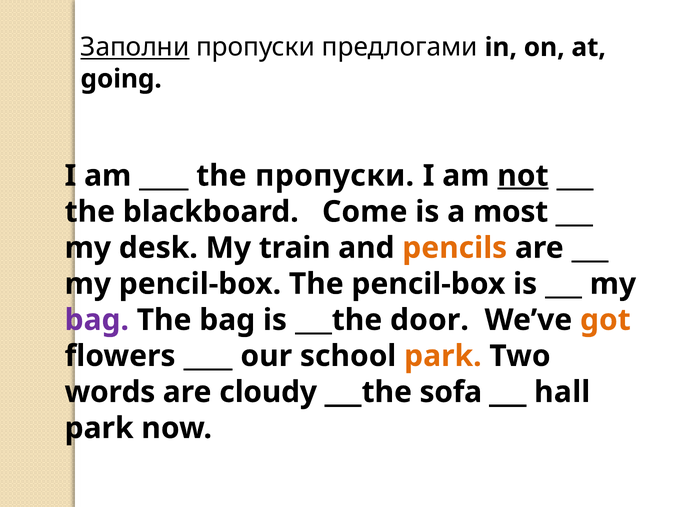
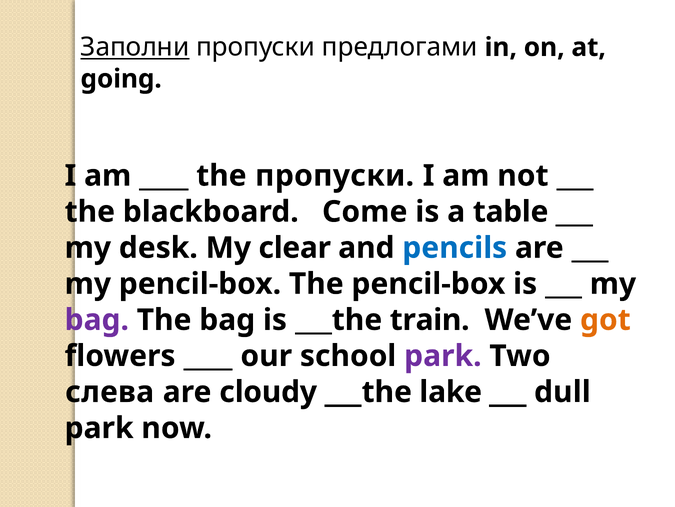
not underline: present -> none (523, 175)
most: most -> table (511, 211)
train: train -> clear (295, 247)
pencils colour: orange -> blue (455, 247)
door: door -> train (430, 319)
park colour: orange -> purple (443, 356)
words: words -> слева (110, 392)
sofa: sofa -> lake (451, 392)
hall: hall -> dull (562, 392)
